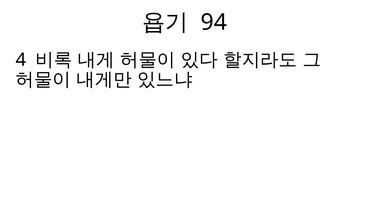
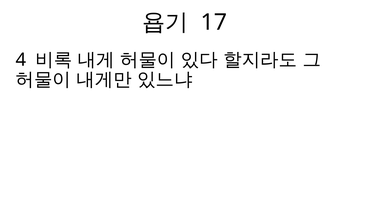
94: 94 -> 17 (214, 22)
